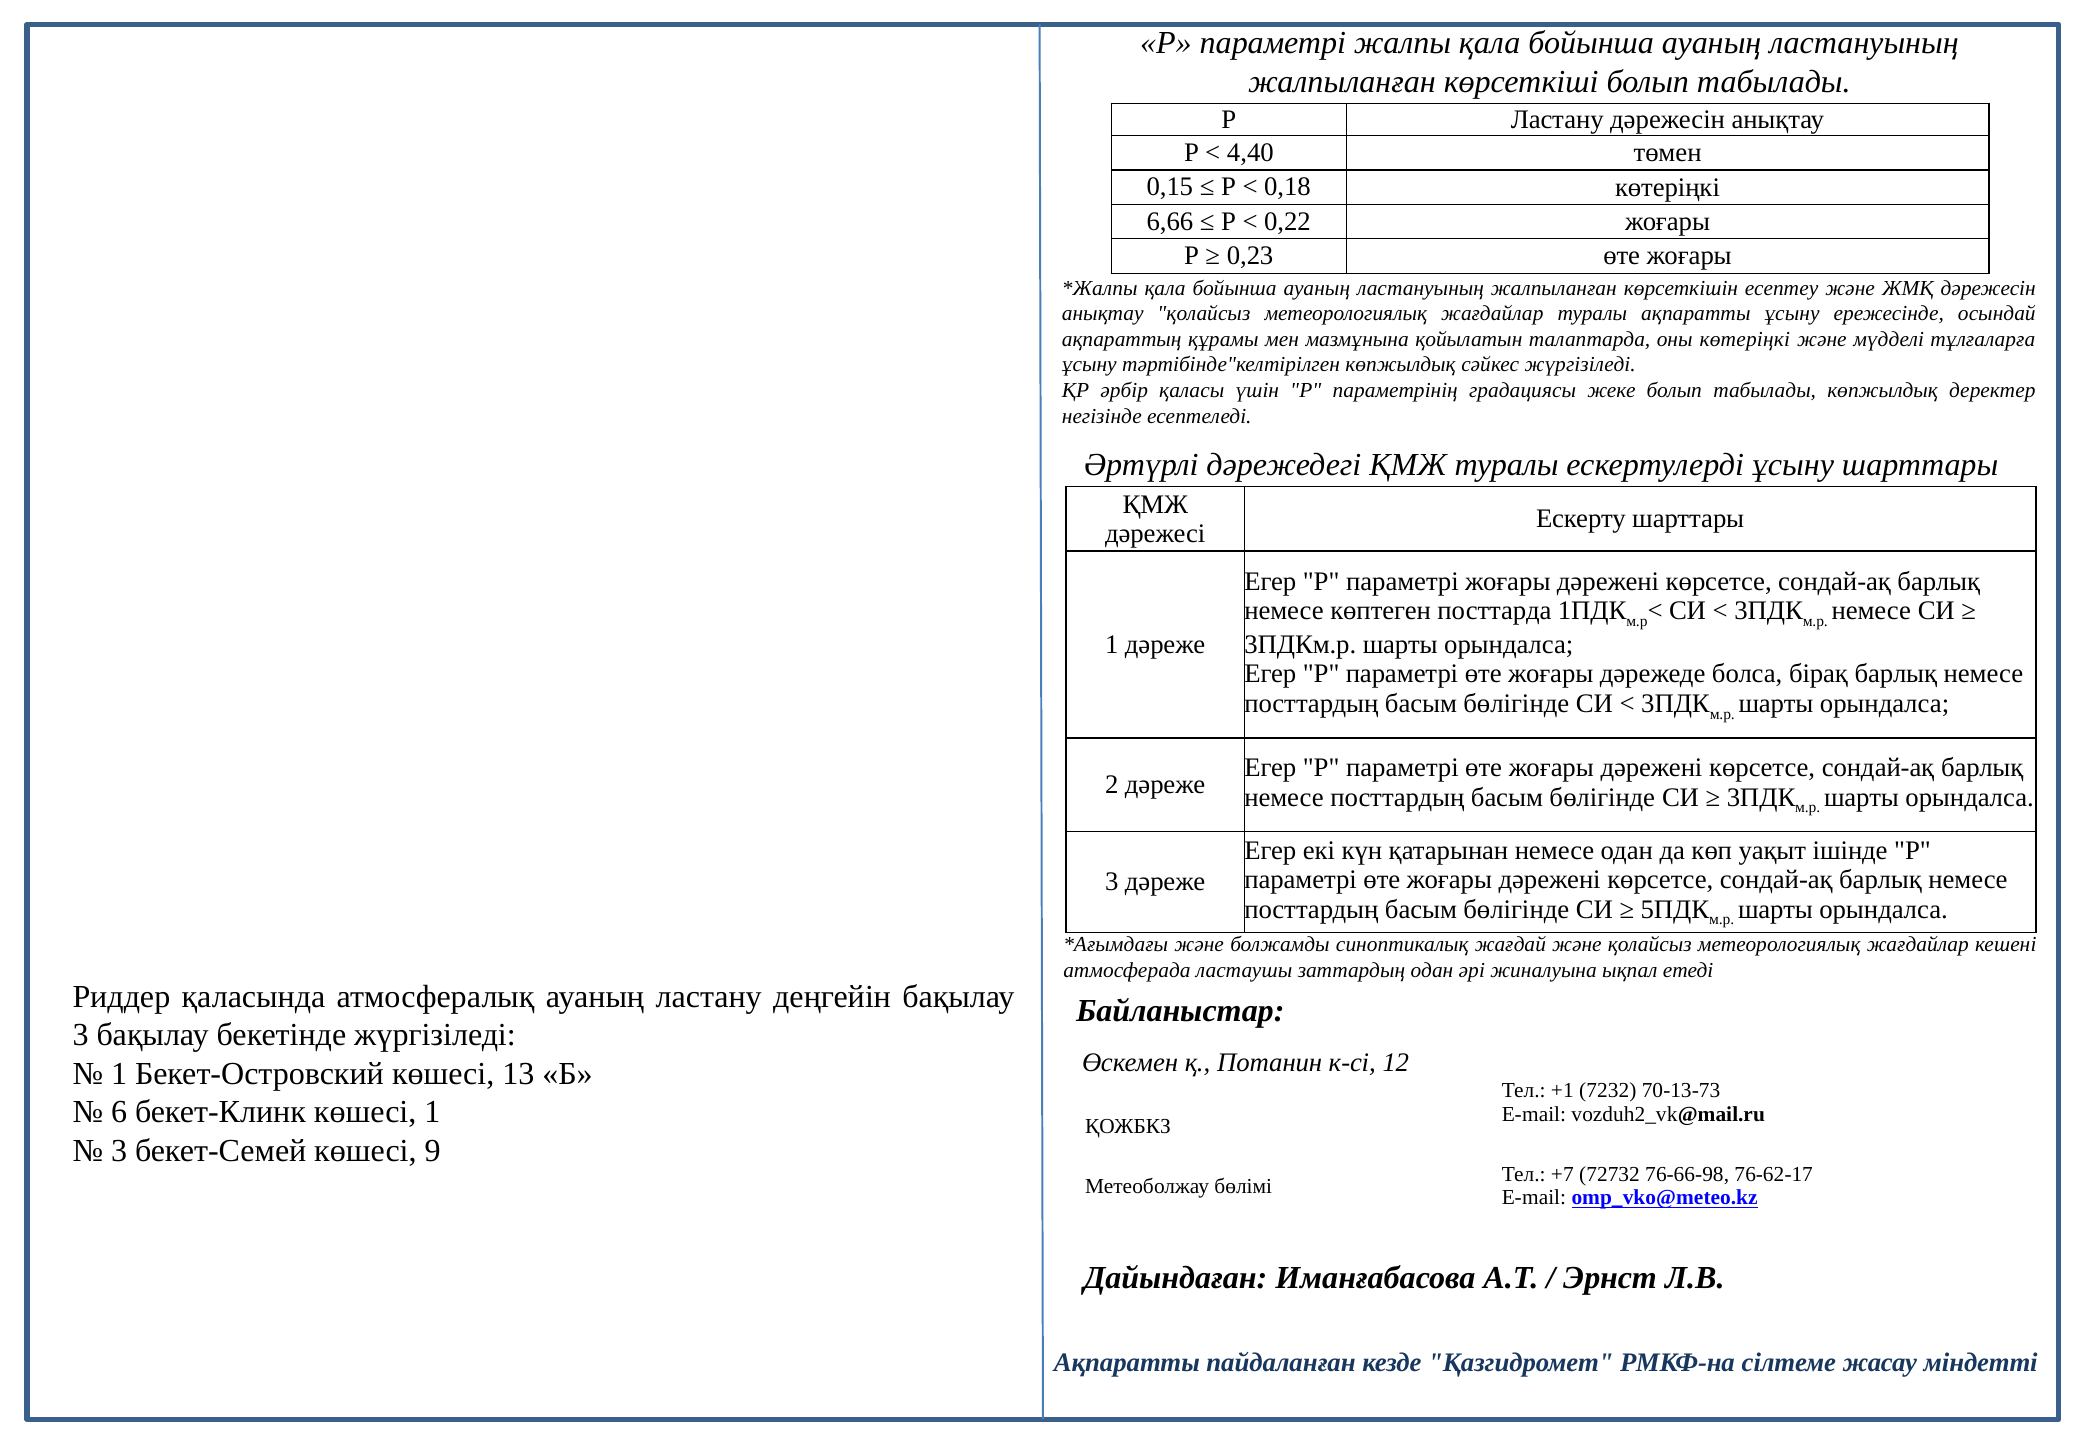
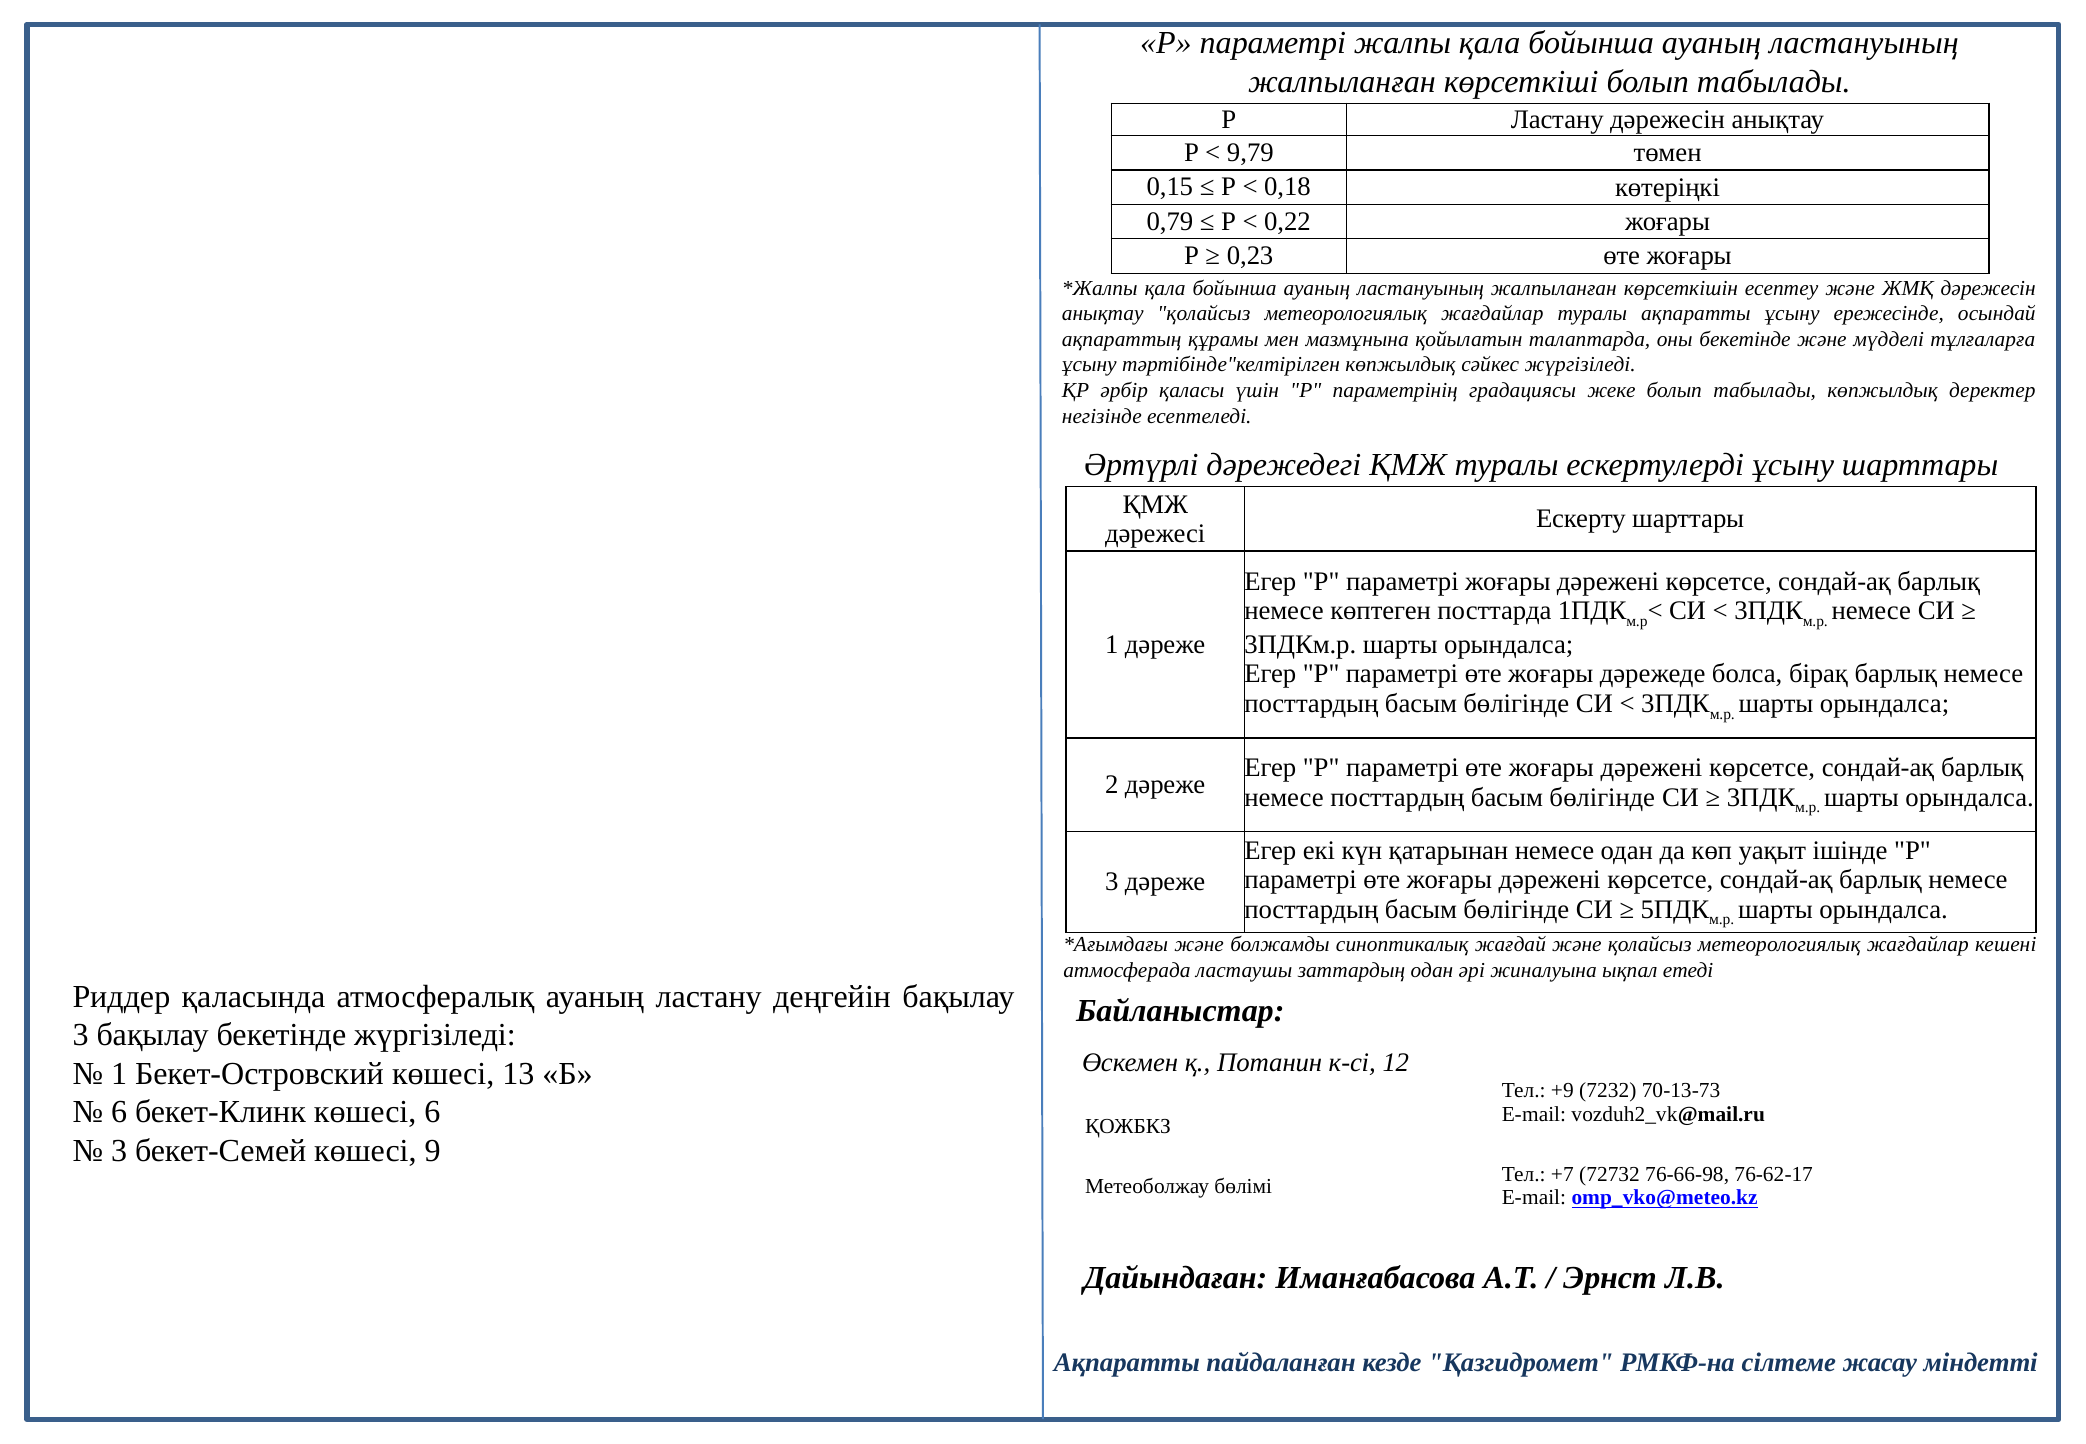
4,40: 4,40 -> 9,79 (1250, 152)
6,66: 6,66 -> 0,79 (1170, 221)
оны көтеріңкі: көтеріңкі -> бекетінде (1745, 339)
+1: +1 -> +9 (1562, 1091)
көшесі 1: 1 -> 6 (432, 1112)
